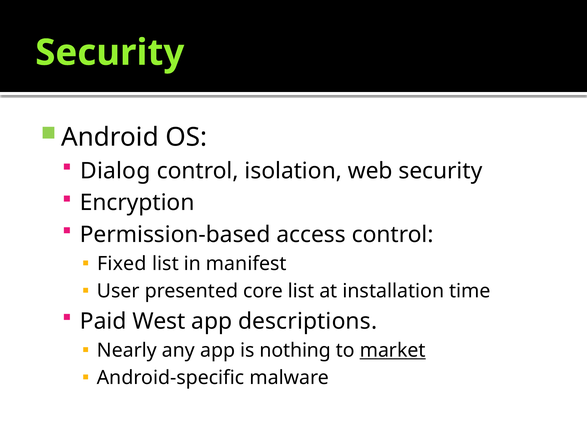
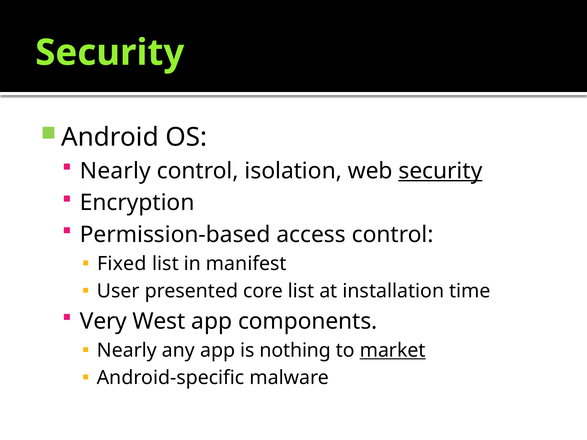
Dialog: Dialog -> Nearly (115, 171)
security underline: none -> present (440, 171)
Paid: Paid -> Very (103, 322)
descriptions: descriptions -> components (308, 322)
